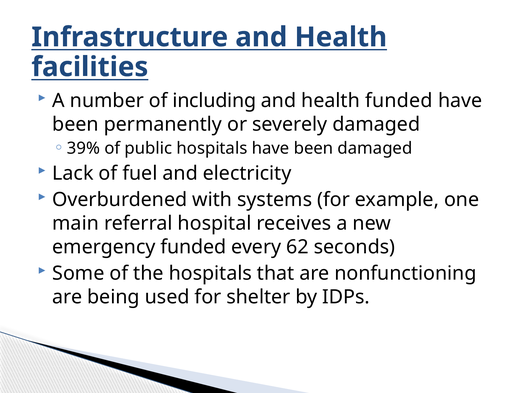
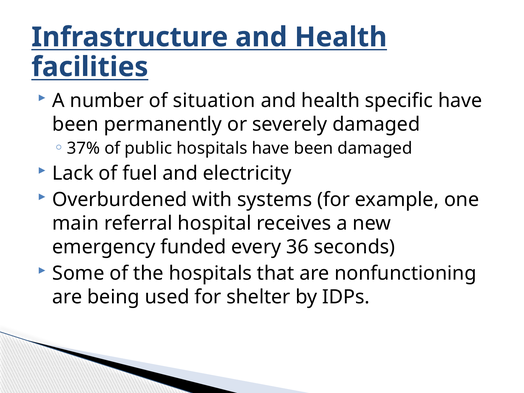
including: including -> situation (214, 101)
health funded: funded -> specific (399, 101)
39%: 39% -> 37% (83, 148)
62: 62 -> 36 (297, 247)
